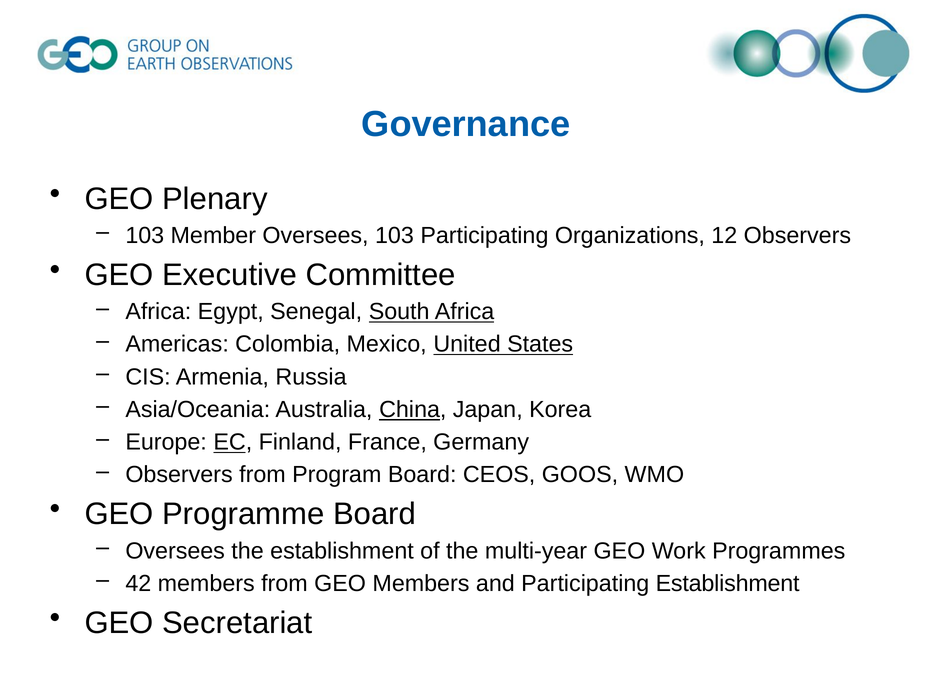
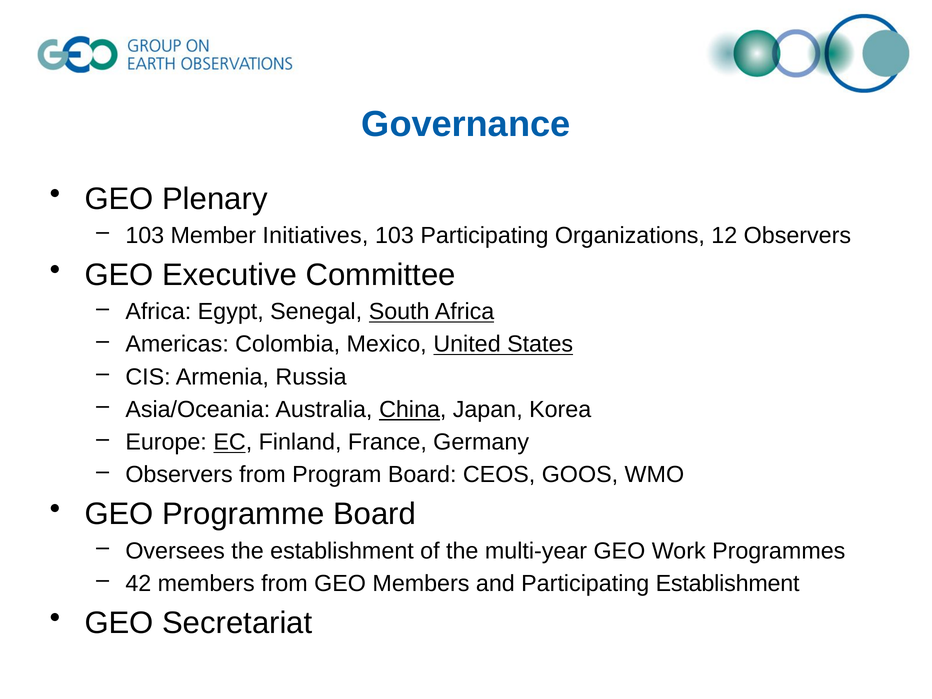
Member Oversees: Oversees -> Initiatives (315, 236)
